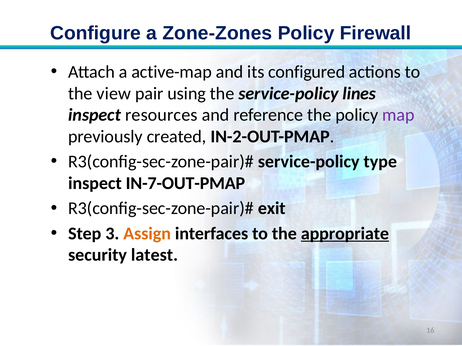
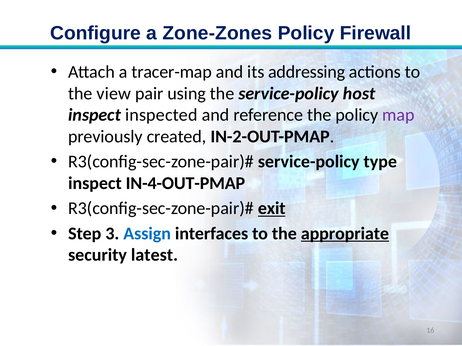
active-map: active-map -> tracer-map (172, 72)
configured: configured -> addressing (307, 72)
lines: lines -> host (359, 94)
resources: resources -> inspected (161, 115)
IN-7-OUT-PMAP: IN-7-OUT-PMAP -> IN-4-OUT-PMAP (185, 184)
exit underline: none -> present (272, 209)
Assign colour: orange -> blue (147, 234)
